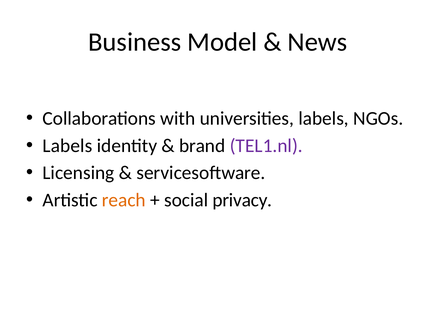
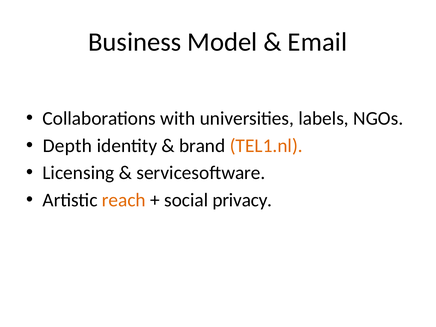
News: News -> Email (317, 42)
Labels: Labels -> Depth (67, 146)
TEL1.nl colour: purple -> orange (266, 146)
